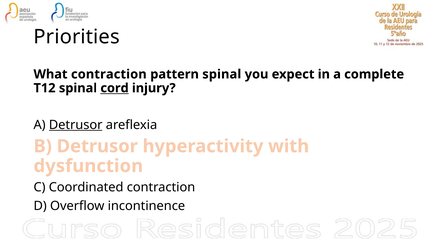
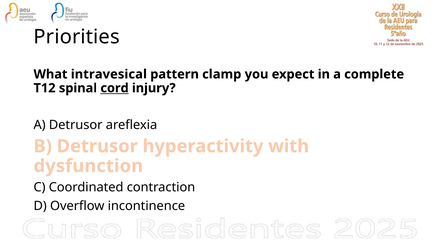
What contraction: contraction -> intravesical (109, 74)
pattern spinal: spinal -> clamp (222, 74)
Detrusor underline: present -> none (76, 125)
